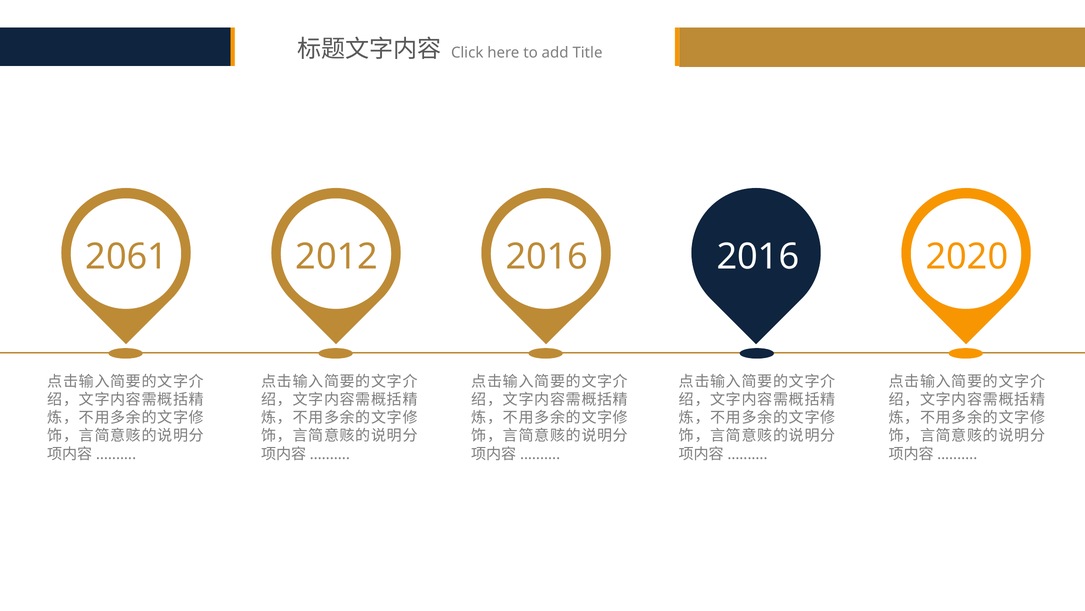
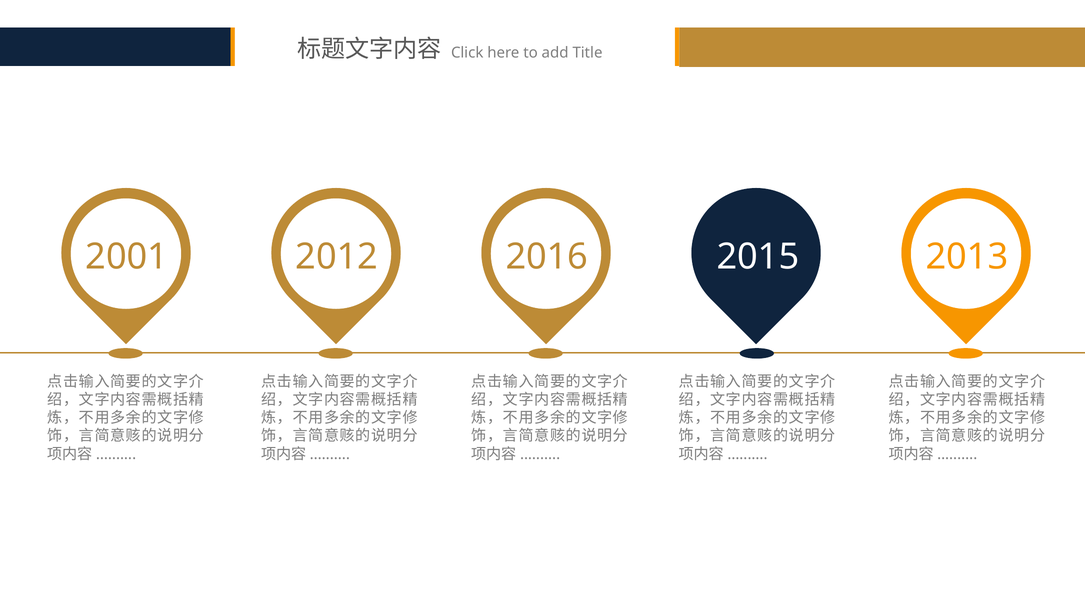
2061: 2061 -> 2001 (127, 257)
2016: 2016 -> 2015 (758, 257)
2020: 2020 -> 2013 (967, 257)
